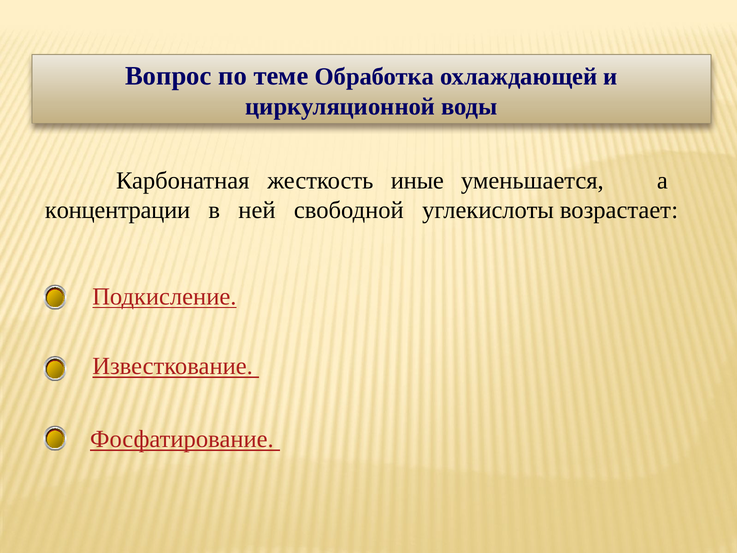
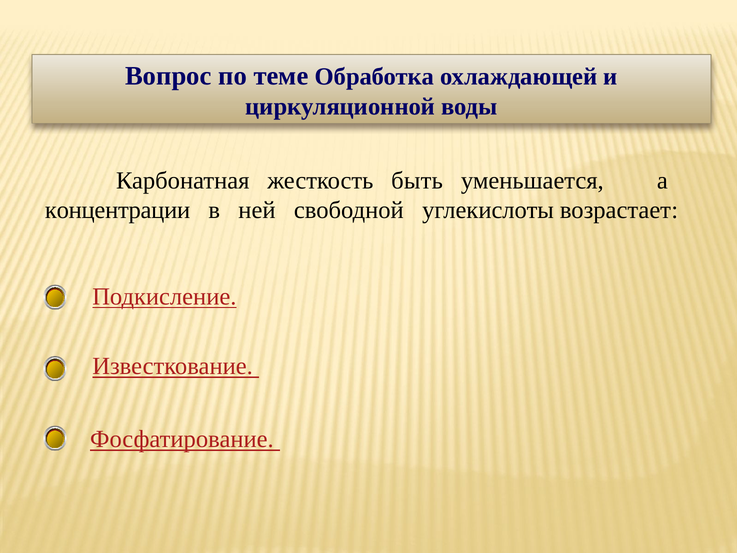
иные: иные -> быть (417, 180)
